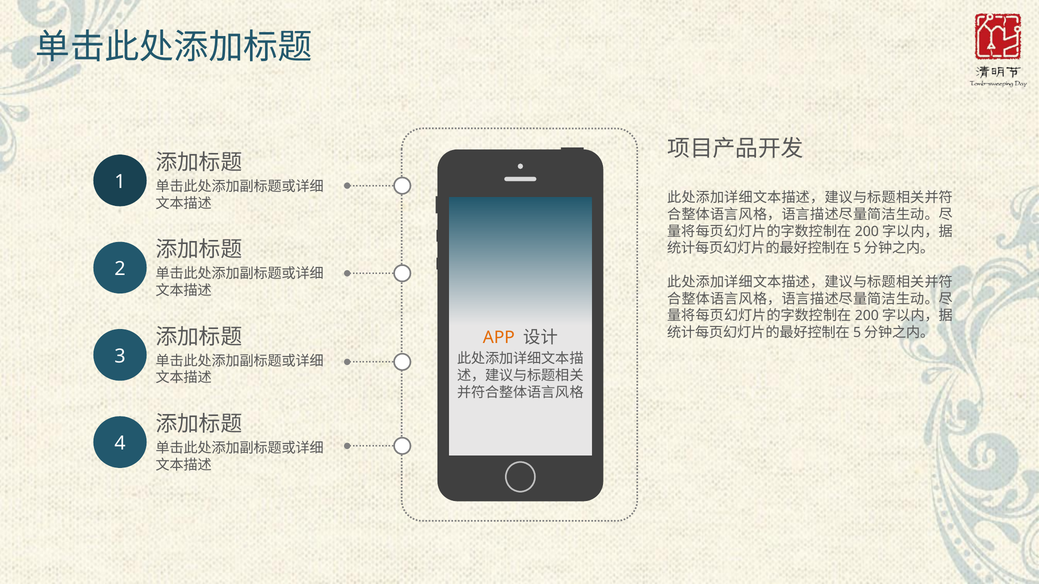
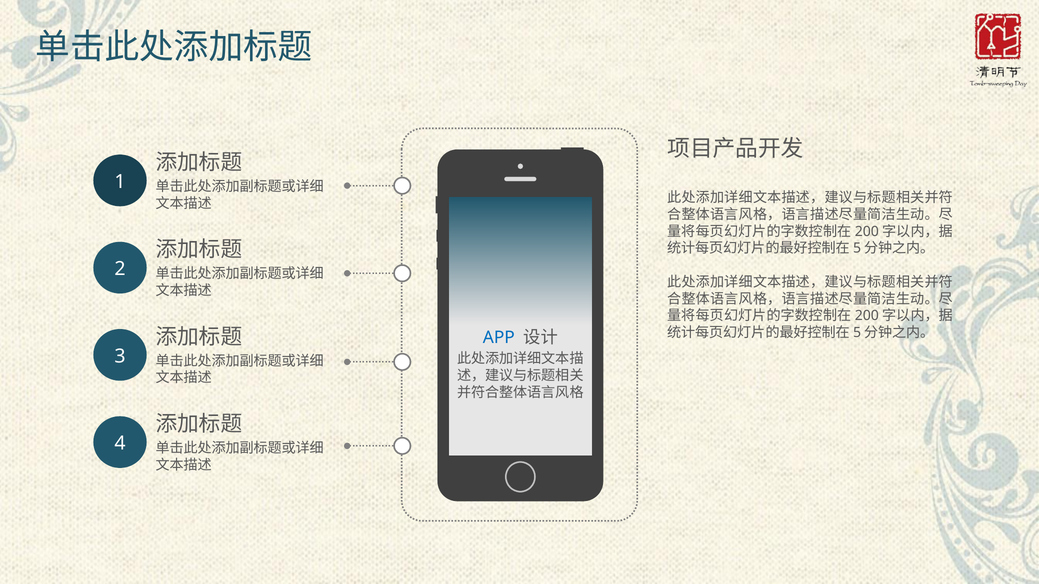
APP colour: orange -> blue (499, 338)
